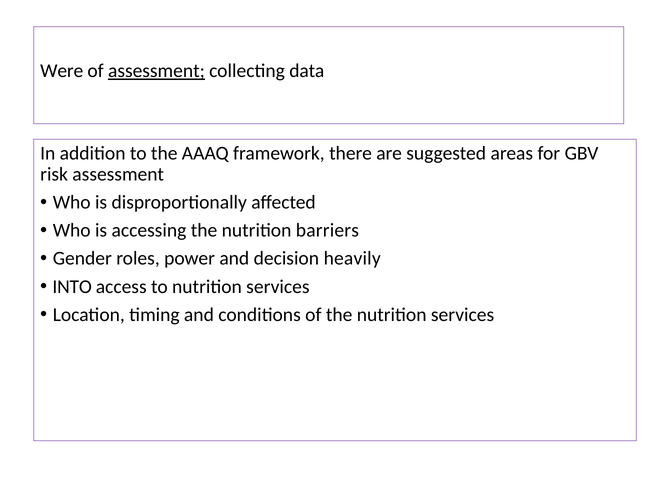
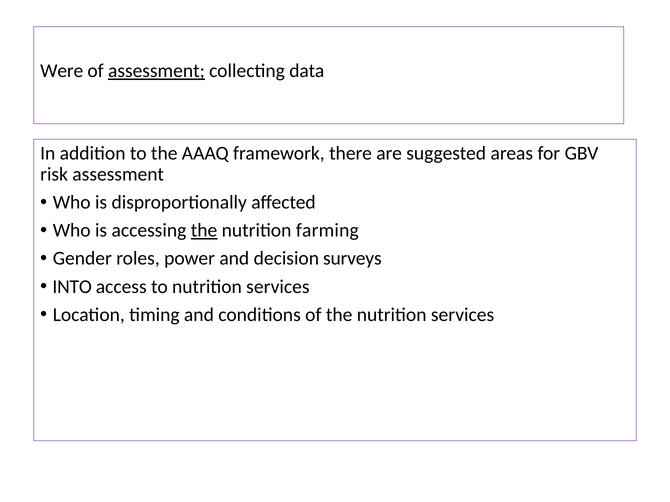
the underline: none -> present (204, 231)
barriers: barriers -> farming (327, 231)
heavily: heavily -> surveys (352, 259)
